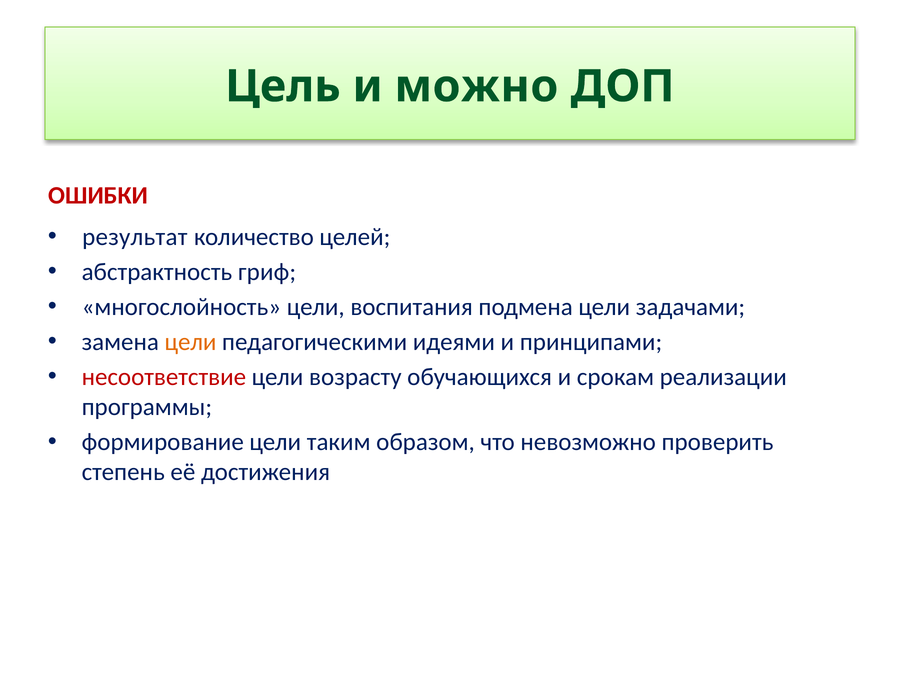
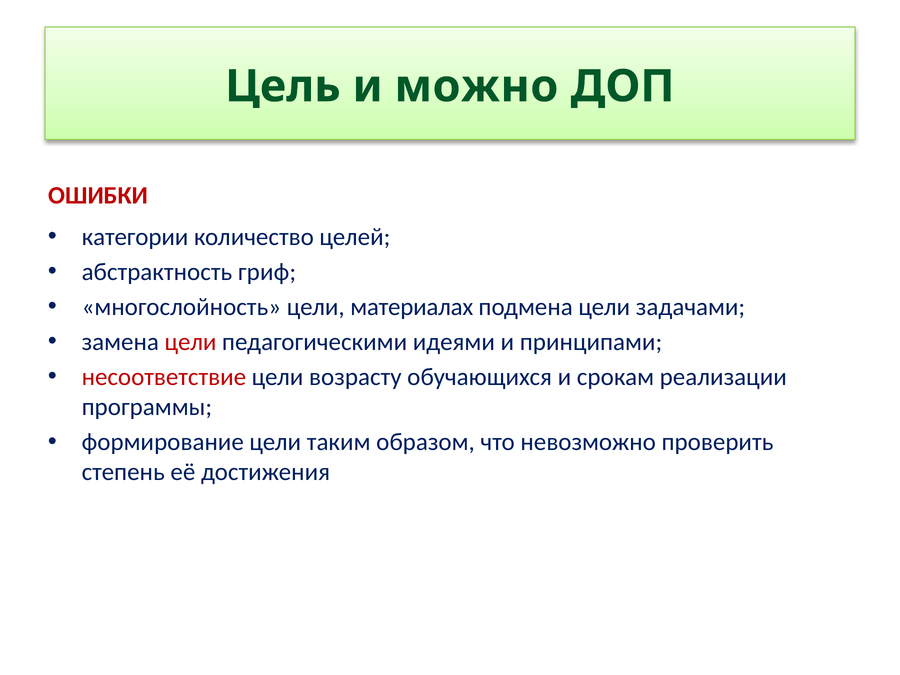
результат: результат -> категории (135, 237)
воспитания: воспитания -> материалах (412, 307)
цели colour: orange -> red (191, 342)
